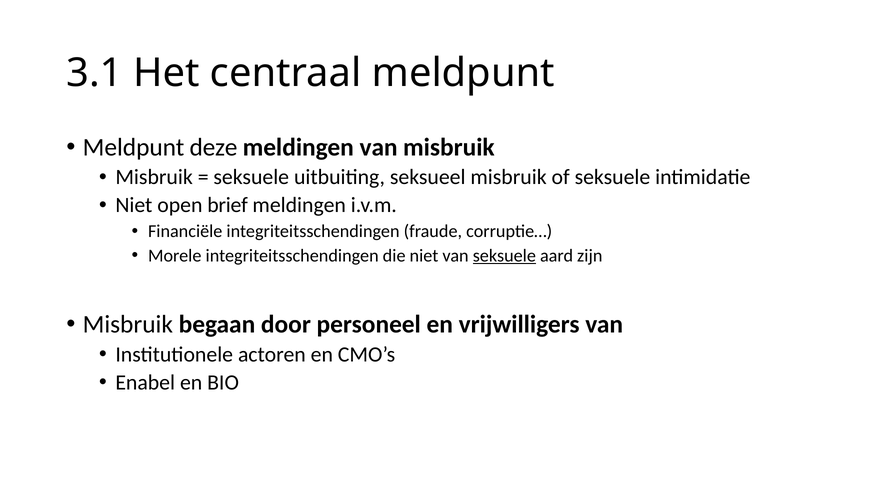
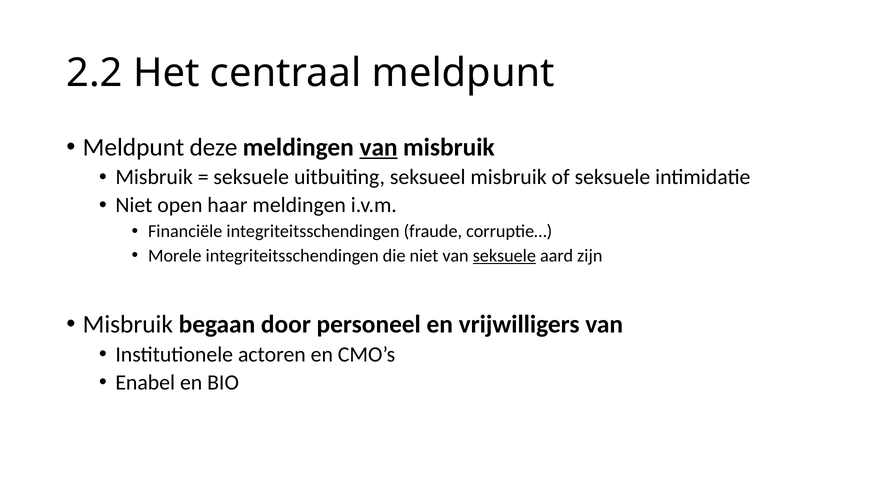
3.1: 3.1 -> 2.2 (95, 73)
van underline: none -> present (379, 147)
brief: brief -> haar (227, 205)
